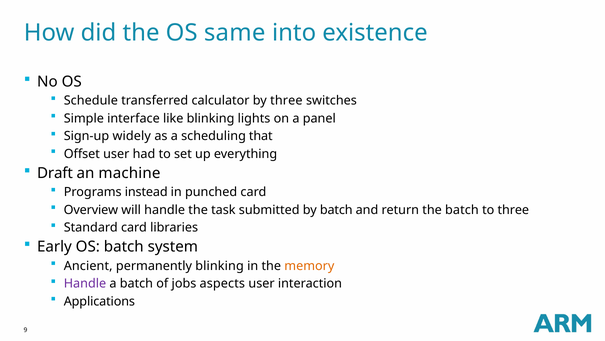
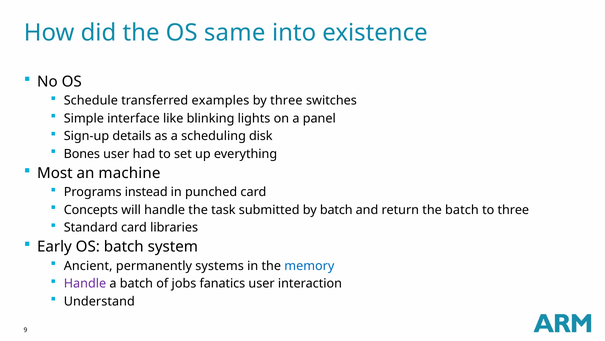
calculator: calculator -> examples (220, 101)
widely: widely -> details (132, 136)
that: that -> disk (261, 136)
Offset: Offset -> Bones (82, 154)
Draft: Draft -> Most (55, 173)
Overview: Overview -> Concepts (91, 210)
permanently blinking: blinking -> systems (220, 266)
memory colour: orange -> blue (309, 266)
aspects: aspects -> fanatics (222, 283)
Applications: Applications -> Understand (99, 301)
